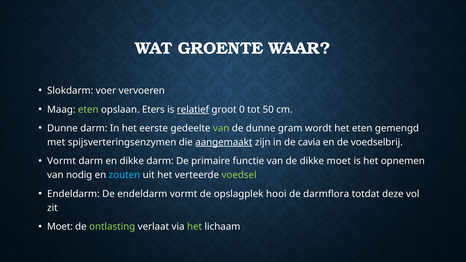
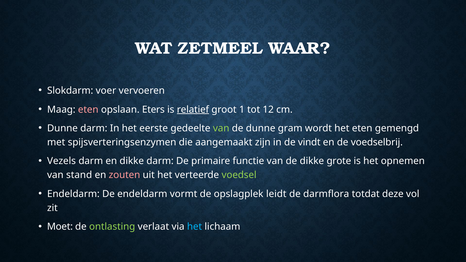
GROENTE: GROENTE -> ZETMEEL (220, 49)
eten colour: light green -> pink (88, 110)
0: 0 -> 1 (242, 110)
50: 50 -> 12 (268, 110)
aangemaakt underline: present -> none (224, 142)
cavia: cavia -> vindt (309, 142)
Vormt: Vormt -> Vezels (62, 161)
dikke moet: moet -> grote (339, 161)
nodig: nodig -> stand (79, 175)
zouten colour: light blue -> pink (124, 175)
hooi: hooi -> leidt (276, 194)
het colour: light green -> light blue (195, 227)
